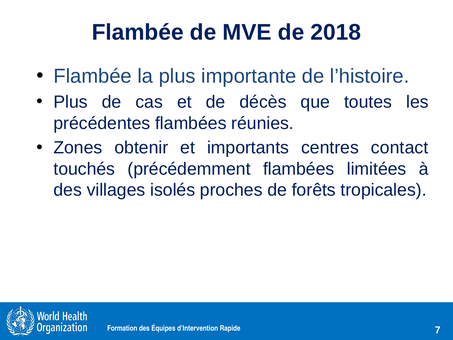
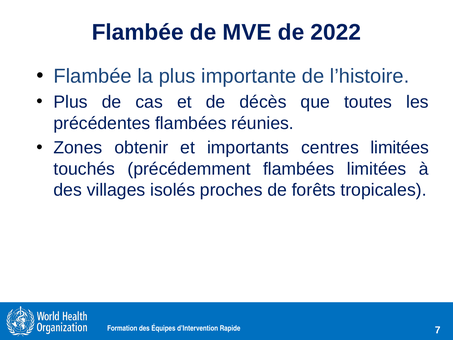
2018: 2018 -> 2022 (336, 32)
centres contact: contact -> limitées (400, 148)
